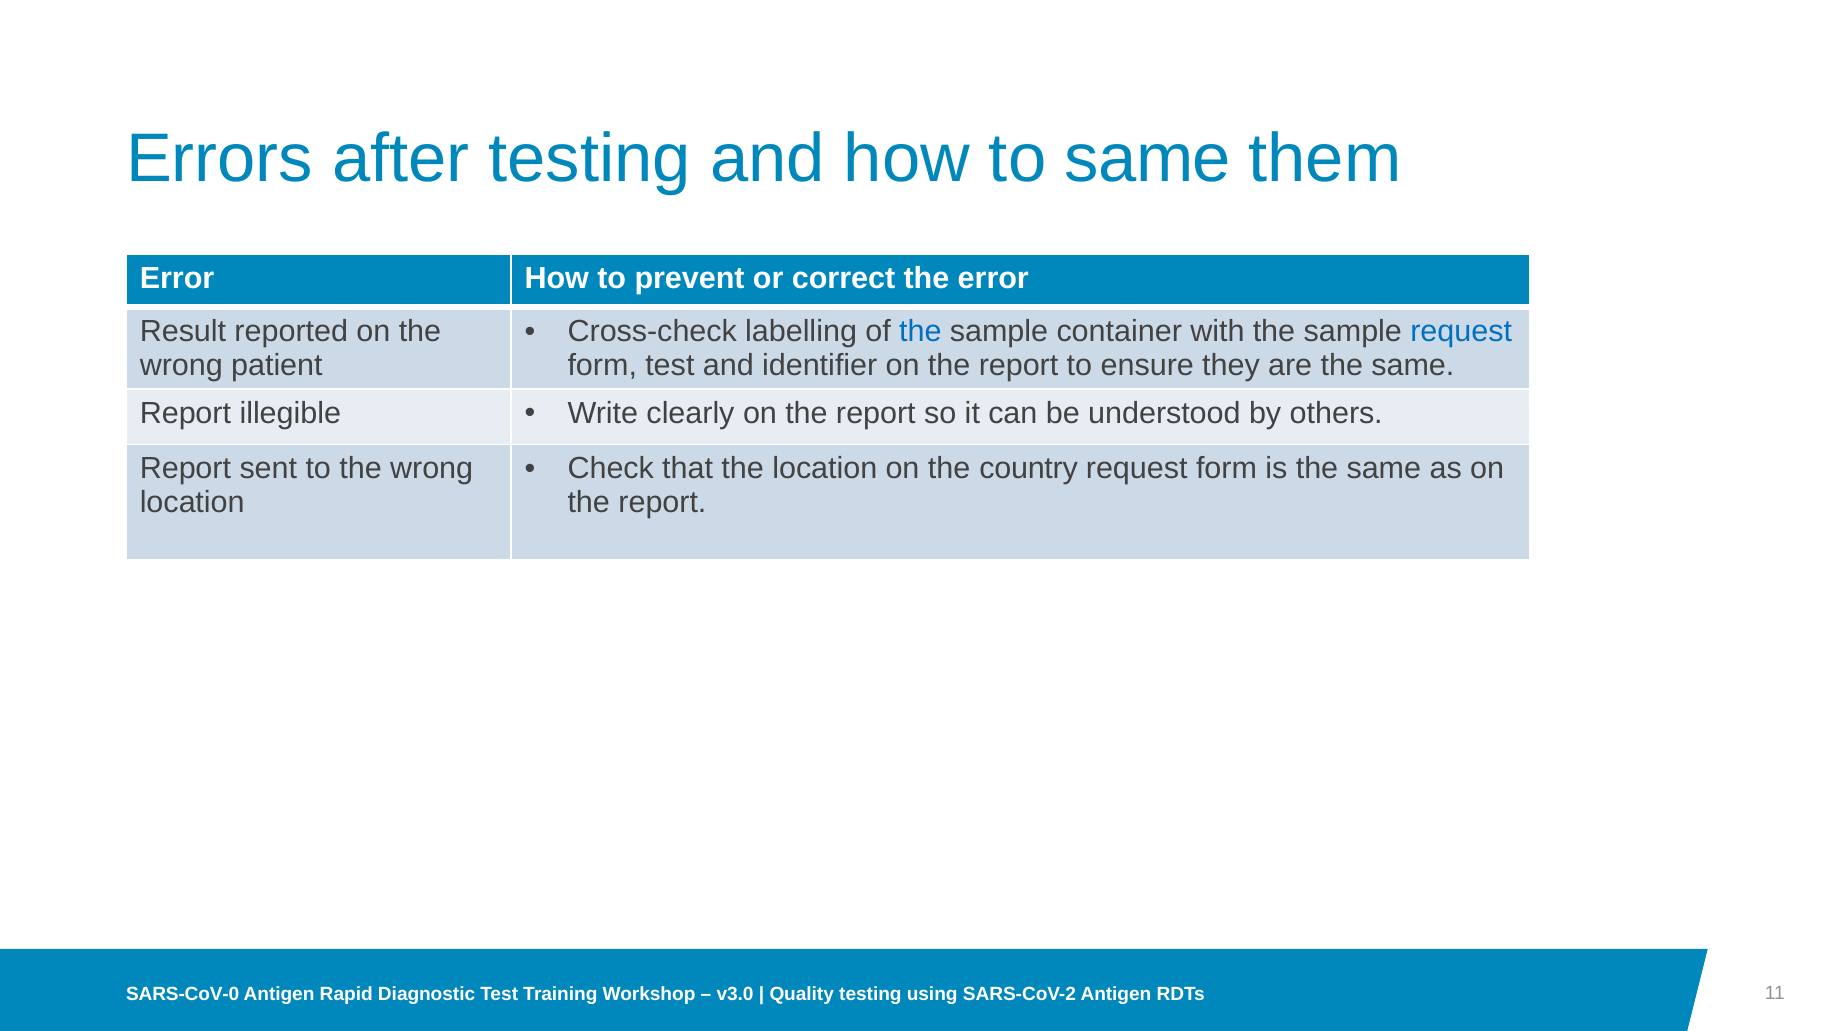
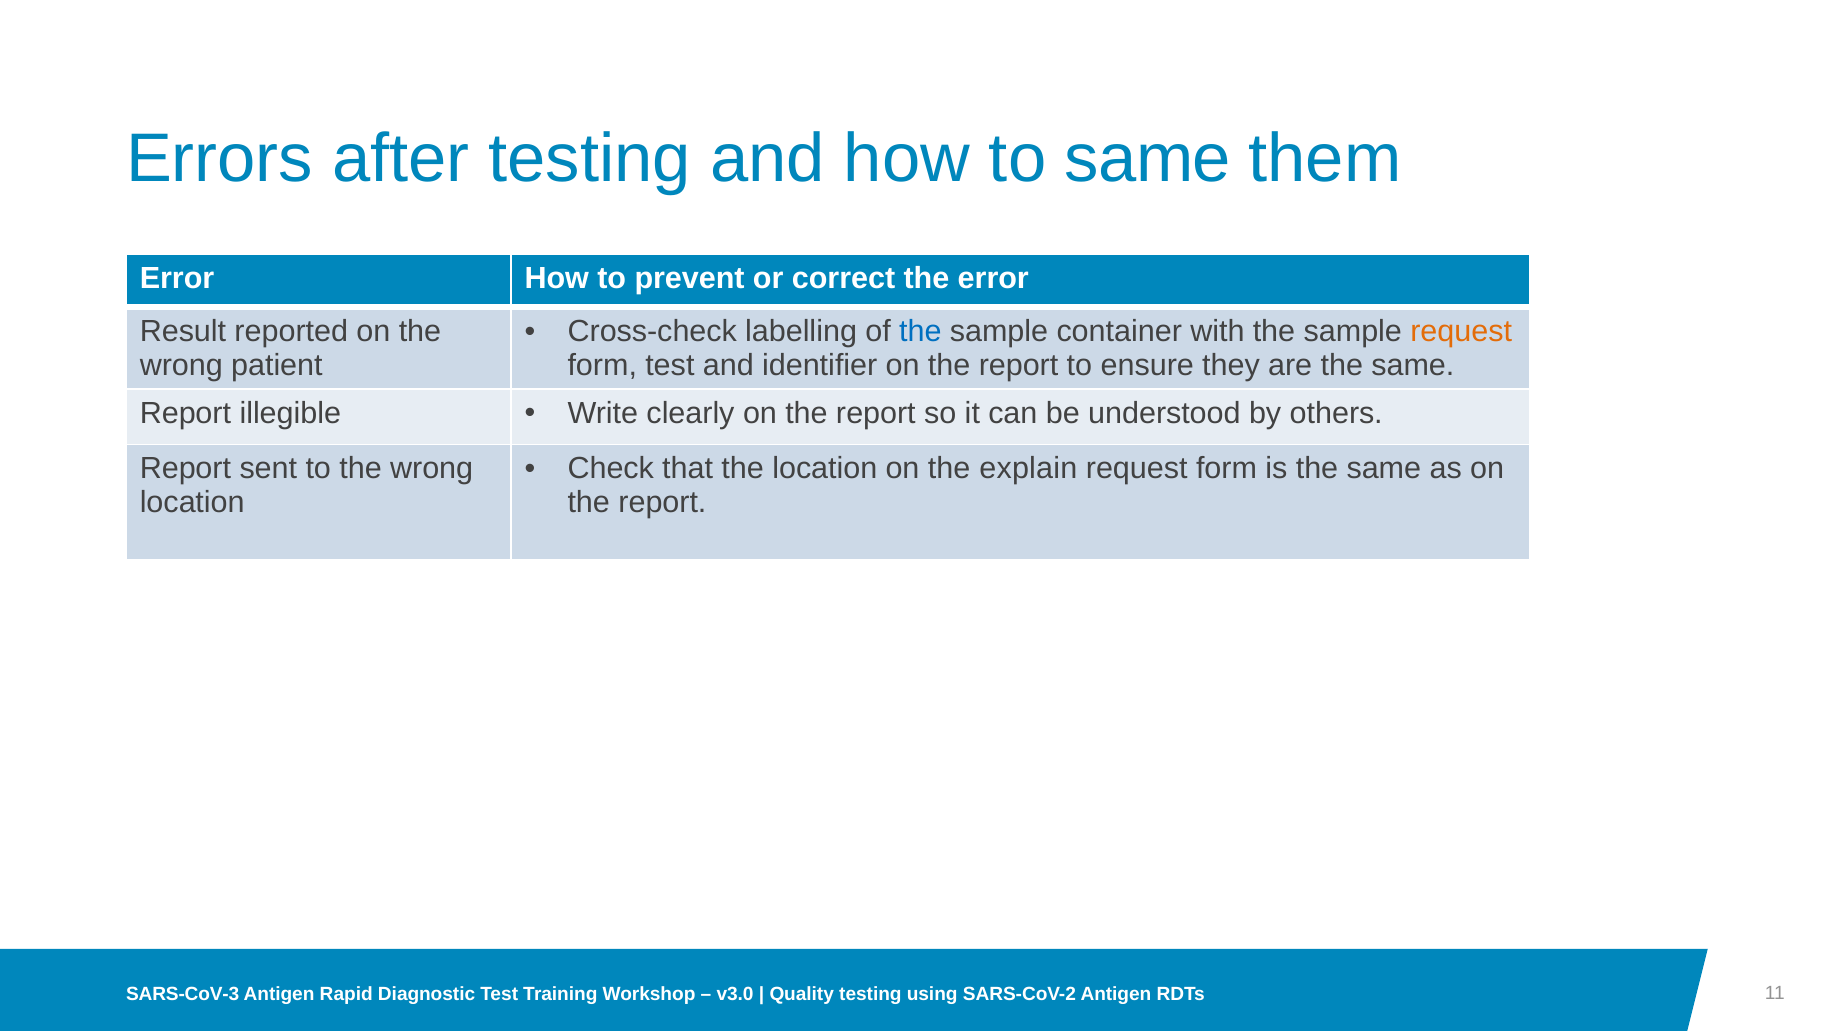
request colour: blue -> orange (1461, 332)
country: country -> explain (1028, 469)
SARS-CoV-0: SARS-CoV-0 -> SARS-CoV-3 (183, 995)
